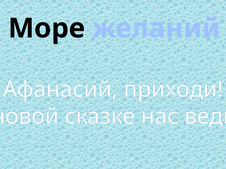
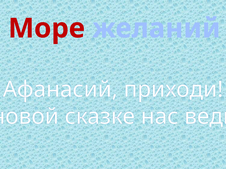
Море colour: black -> red (47, 28)
